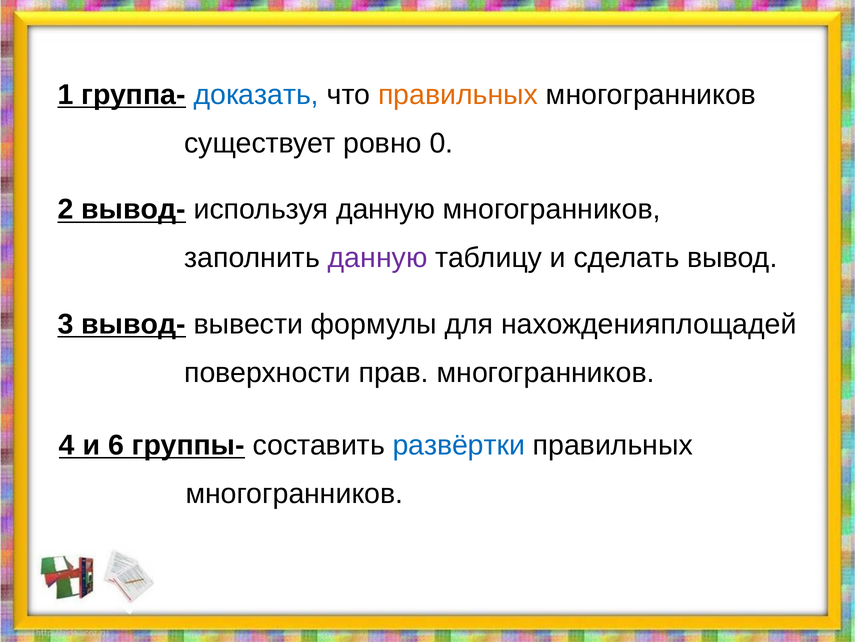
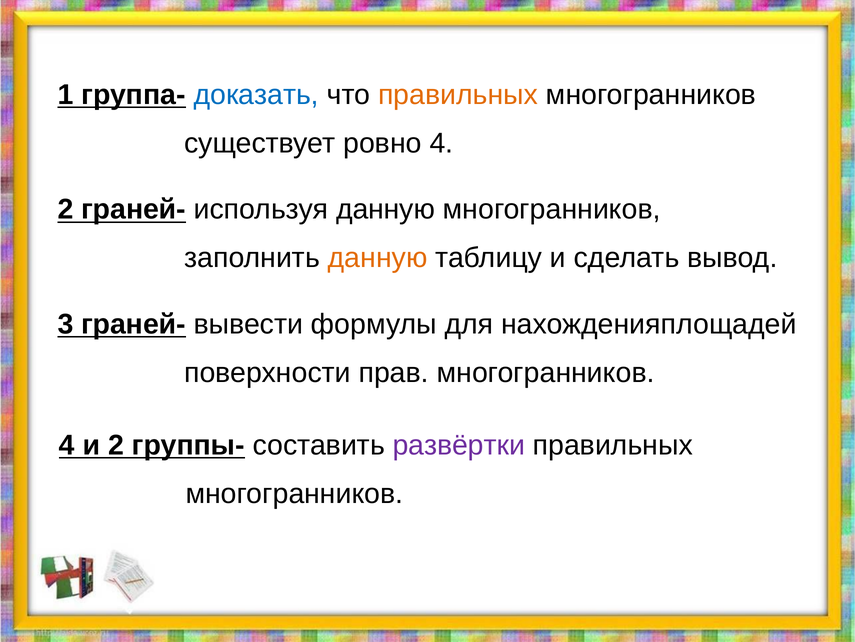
ровно 0: 0 -> 4 (441, 143)
2 вывод-: вывод- -> граней- (134, 209)
данную colour: purple -> orange (378, 258)
3 вывод-: вывод- -> граней- (133, 324)
и 6: 6 -> 2 (116, 445)
развёртки colour: blue -> purple (459, 445)
